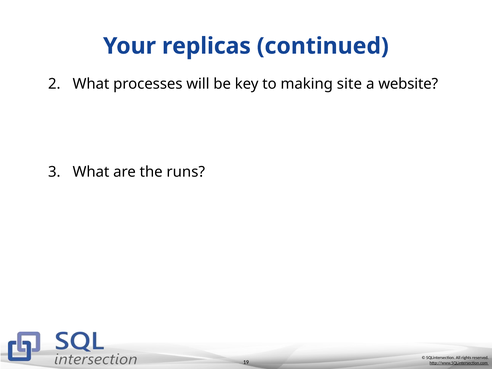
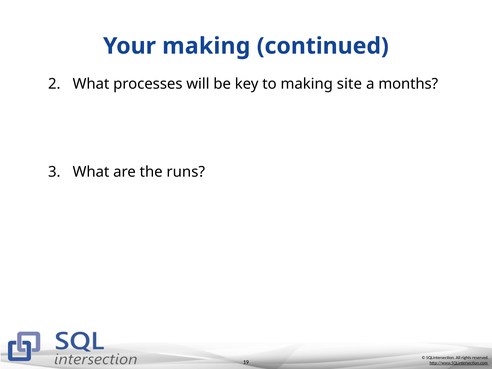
Your replicas: replicas -> making (206, 46)
website: website -> months (408, 84)
